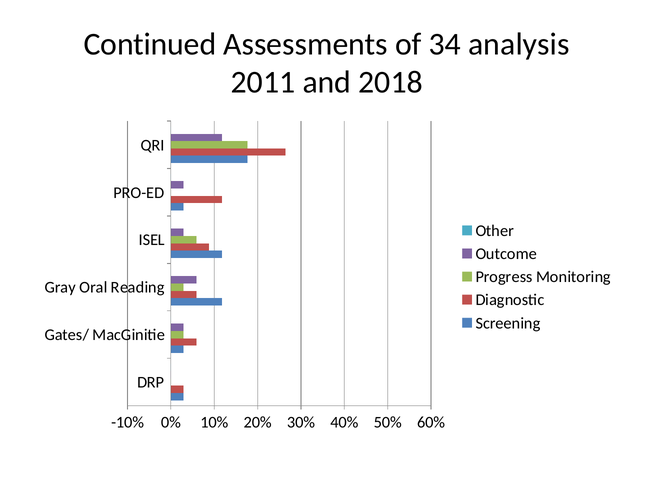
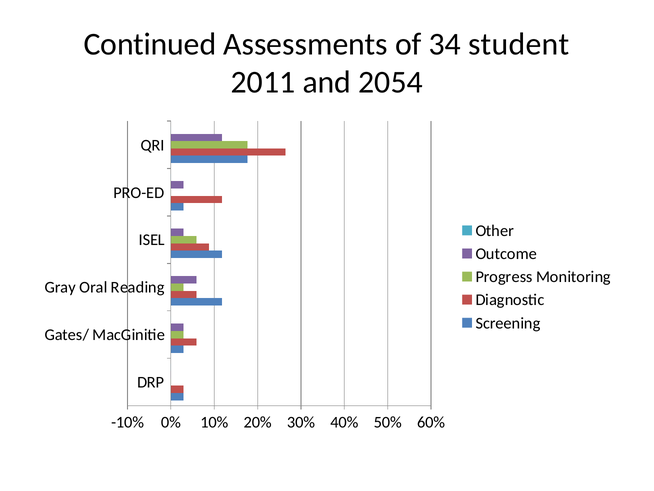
analysis: analysis -> student (519, 44)
2018: 2018 -> 2054 (391, 82)
